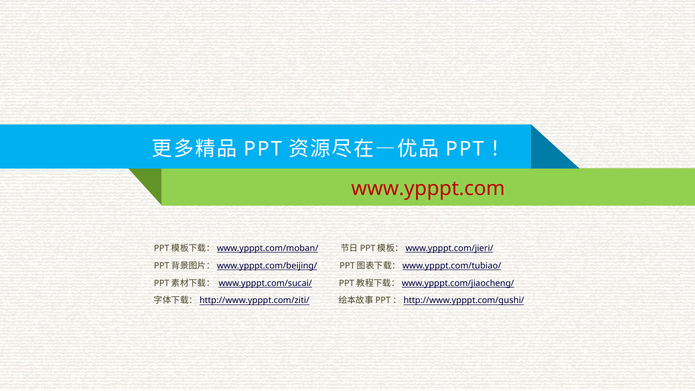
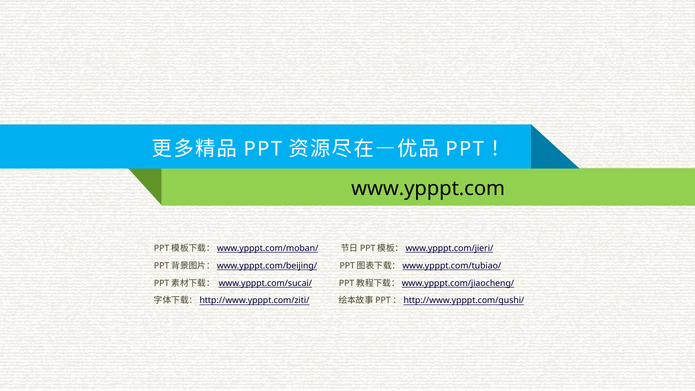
www.ypppt.com colour: red -> black (428, 188)
